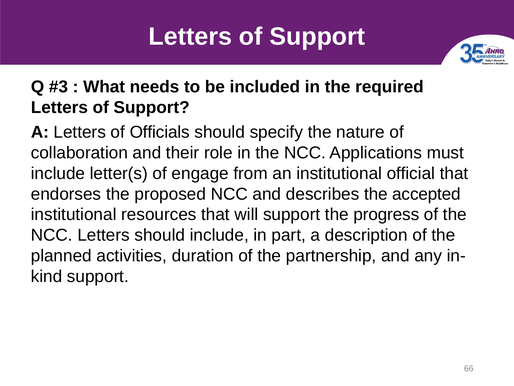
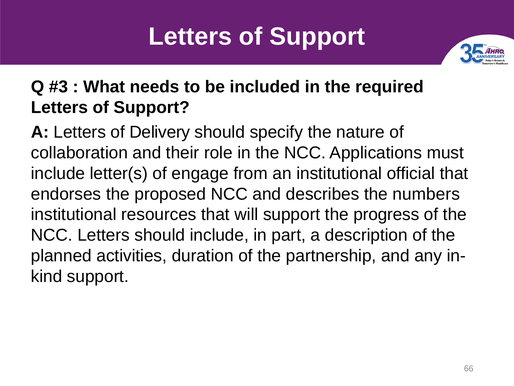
Officials: Officials -> Delivery (160, 132)
accepted: accepted -> numbers (426, 194)
